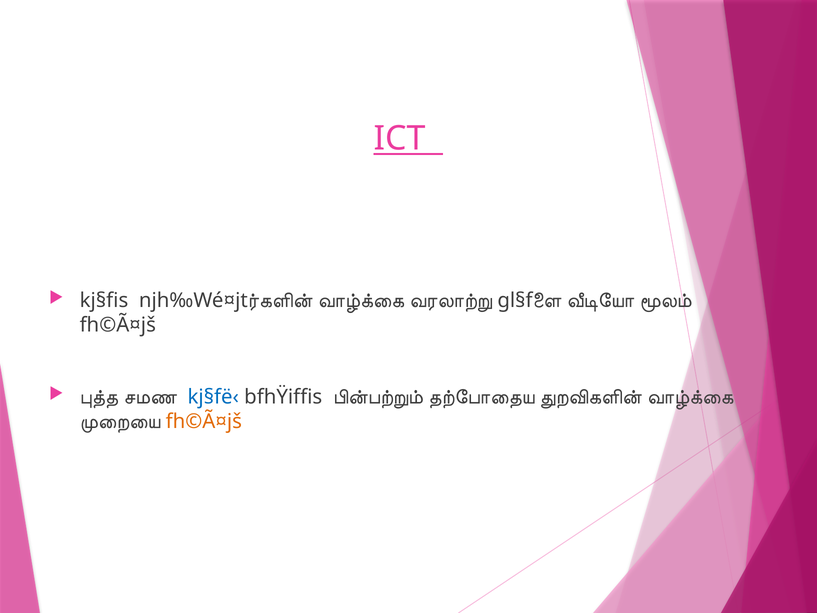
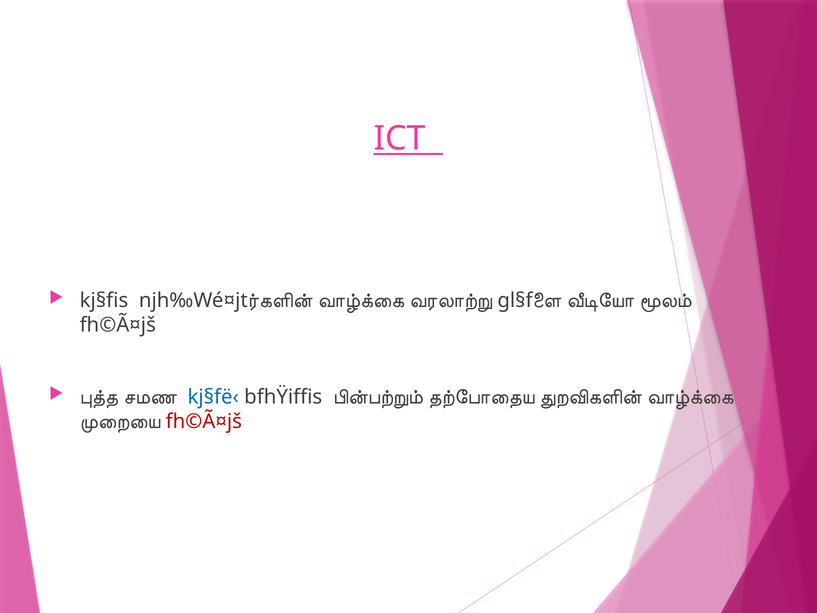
fh©Ã¤jš colour: orange -> red (204, 421)
